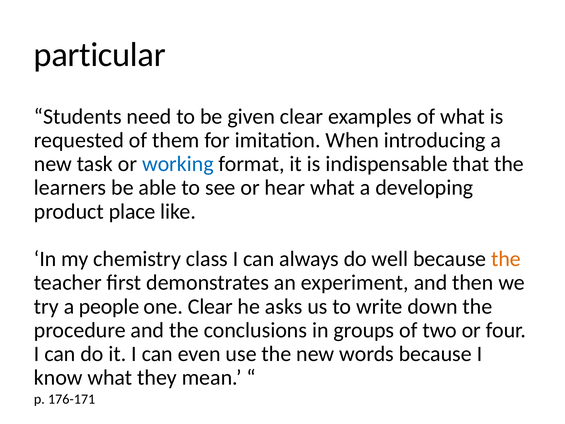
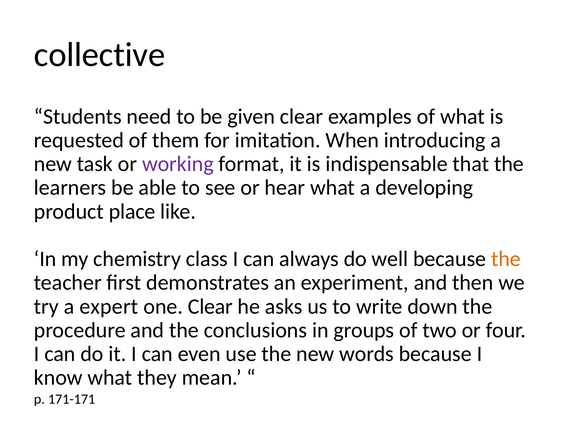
particular: particular -> collective (100, 55)
working colour: blue -> purple (178, 164)
people: people -> expert (109, 306)
176-171: 176-171 -> 171-171 (72, 399)
